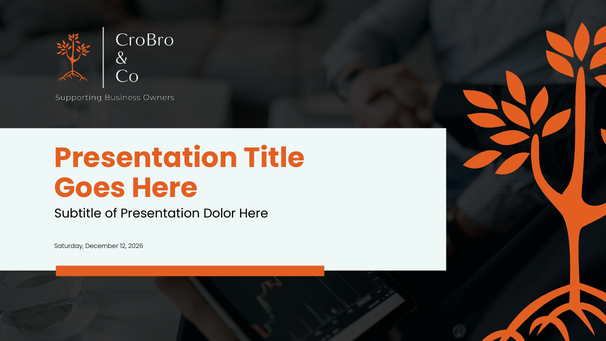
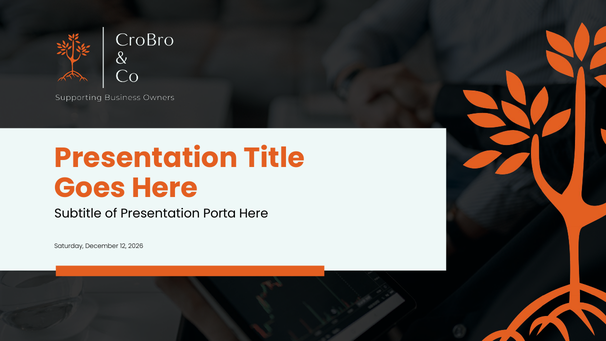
Dolor: Dolor -> Porta (220, 213)
